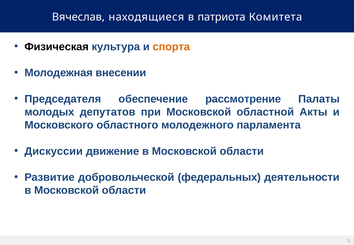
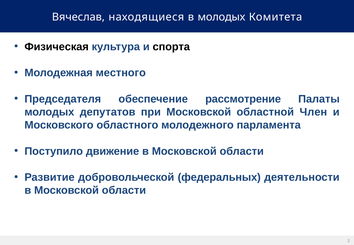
в патриота: патриота -> молодых (221, 17)
спорта colour: orange -> black (171, 47)
внесении: внесении -> местного (121, 73)
Акты: Акты -> Член (313, 112)
Дискуссии: Дискуссии -> Поступило (54, 151)
